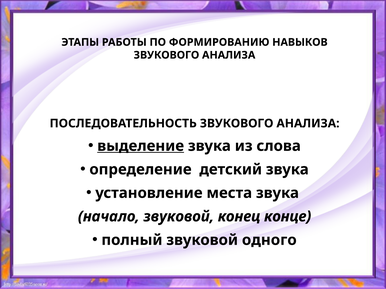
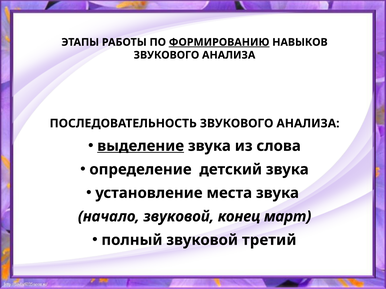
ФОРМИРОВАНИЮ underline: none -> present (219, 42)
конце: конце -> март (288, 217)
одного: одного -> третий (269, 240)
